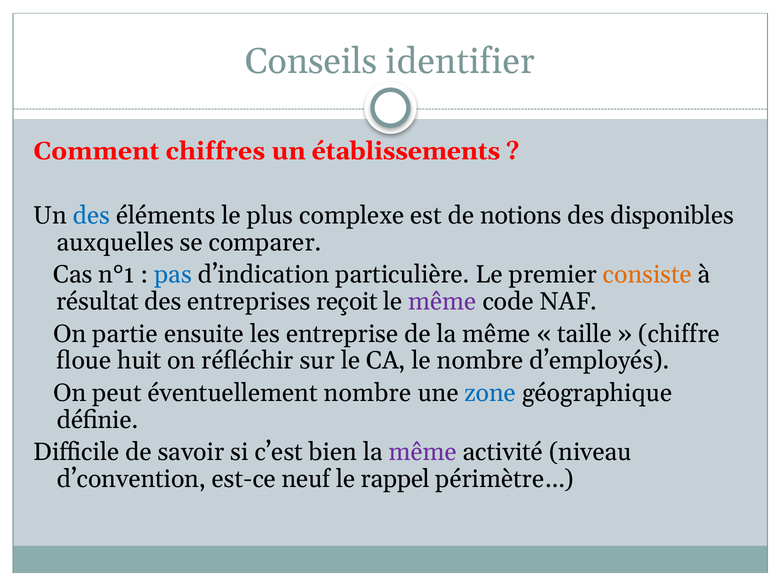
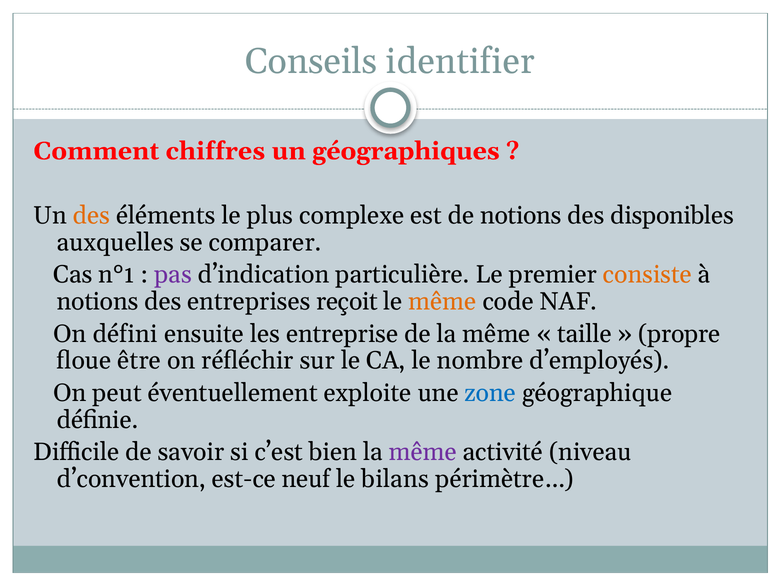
établissements: établissements -> géographiques (406, 151)
des colour: blue -> orange (92, 215)
pas colour: blue -> purple (173, 274)
résultat: résultat -> notions (98, 301)
même colour: purple -> orange (442, 301)
partie: partie -> défini (125, 334)
chiffre: chiffre -> propre (679, 334)
huit: huit -> être (139, 361)
éventuellement nombre: nombre -> exploite (368, 393)
rappel: rappel -> bilans (395, 479)
